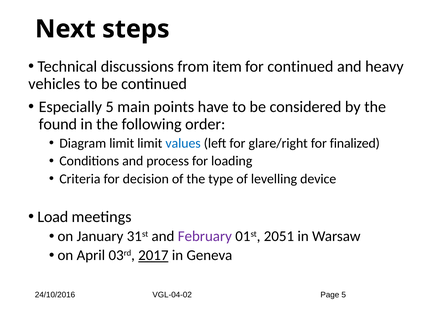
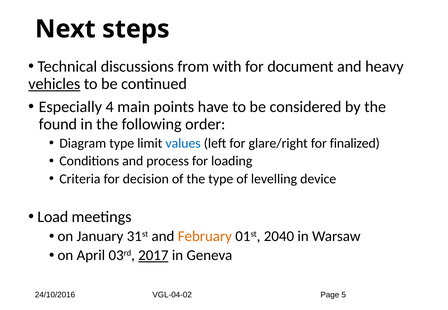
item: item -> with (227, 67)
for continued: continued -> document (300, 67)
vehicles underline: none -> present (54, 84)
Especially 5: 5 -> 4 (110, 107)
Diagram limit: limit -> type (122, 143)
February colour: purple -> orange (205, 236)
2051: 2051 -> 2040 (279, 236)
